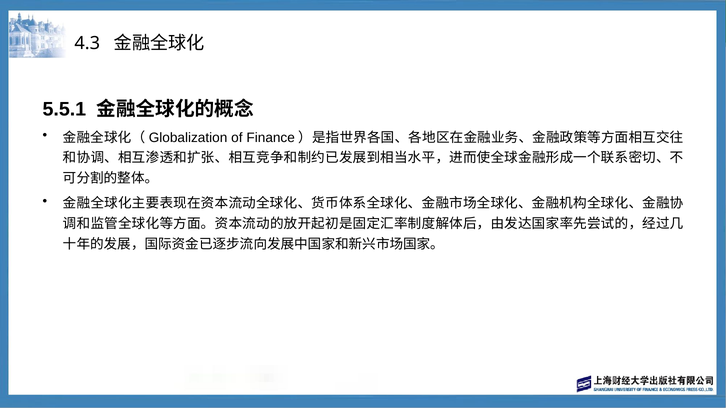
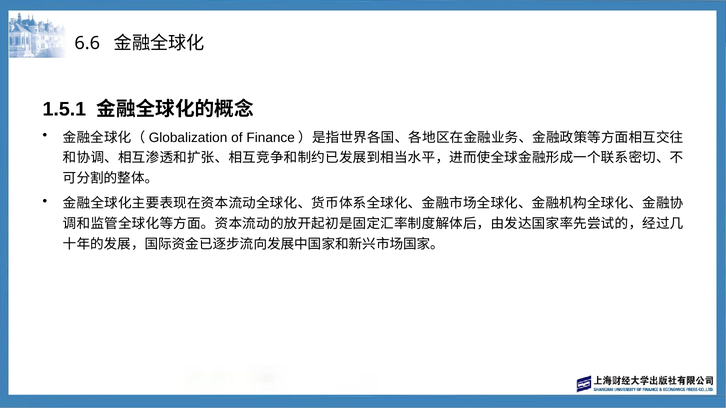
4.3: 4.3 -> 6.6 (87, 43)
5.5.1: 5.5.1 -> 1.5.1 (64, 110)
